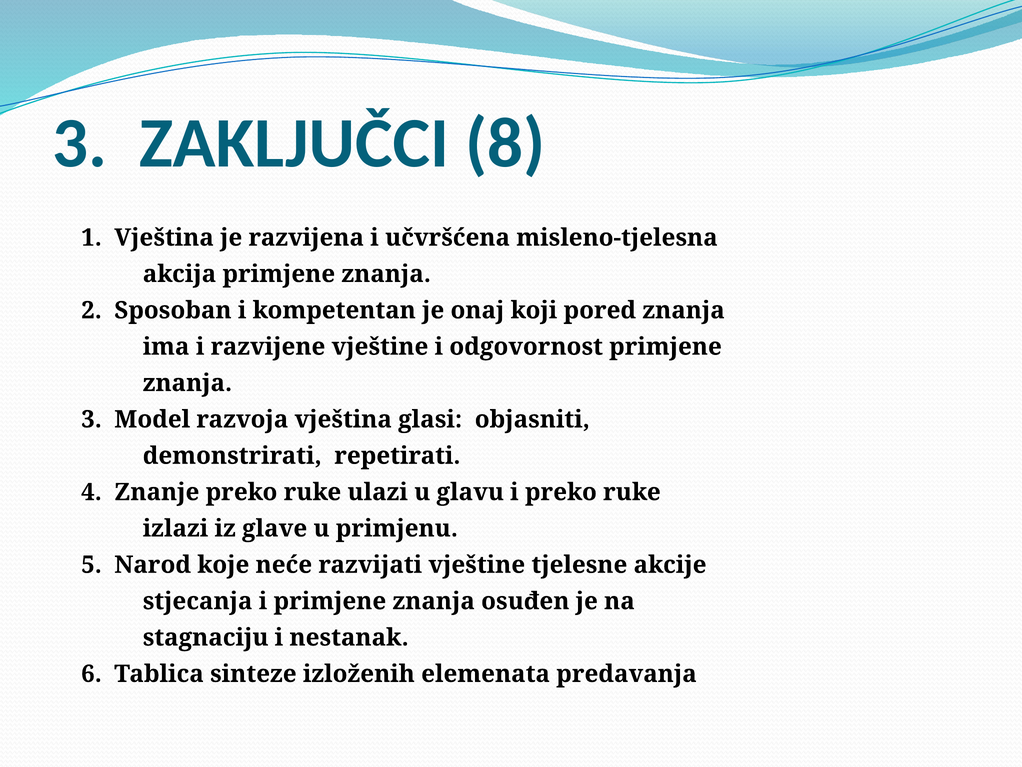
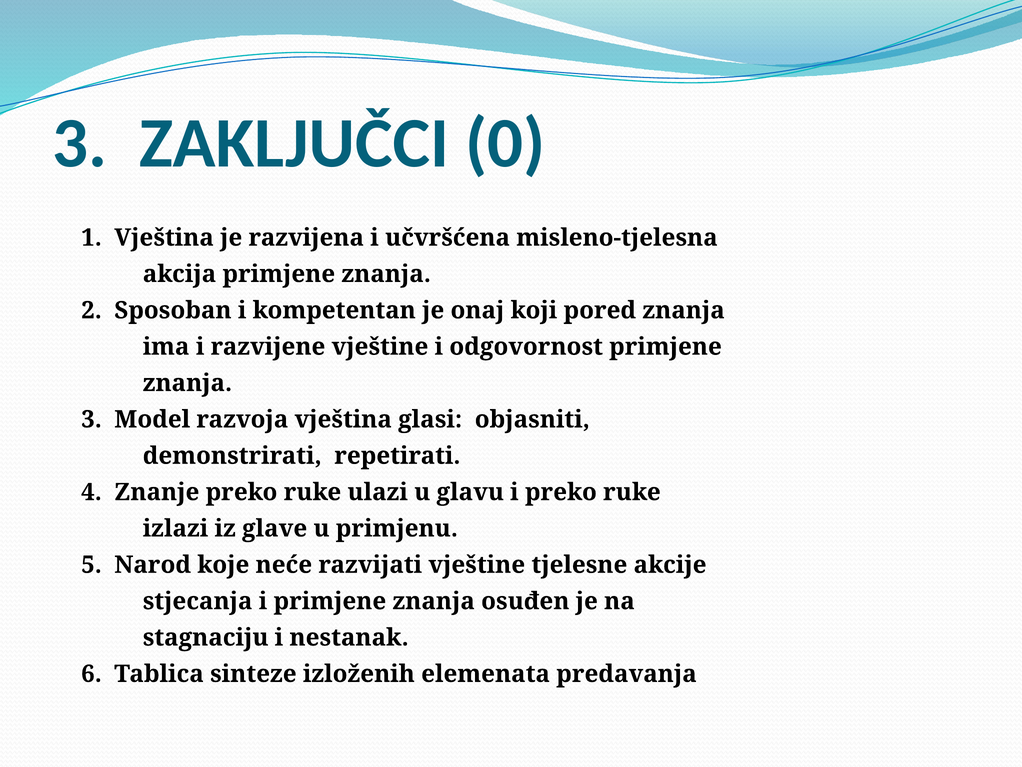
8: 8 -> 0 (505, 143)
